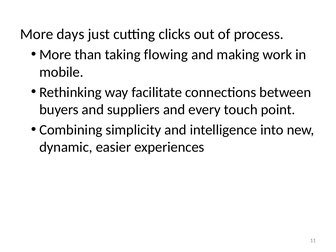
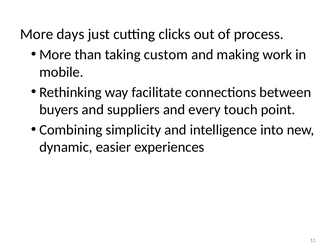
flowing: flowing -> custom (166, 55)
